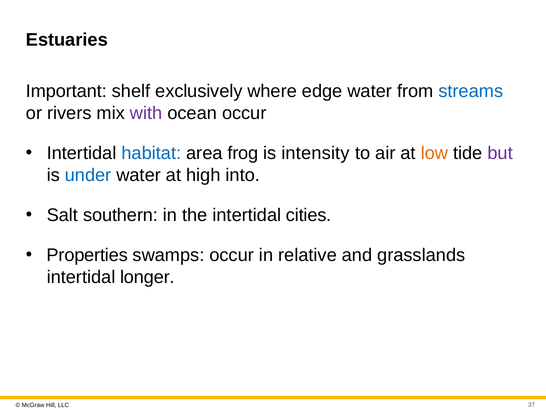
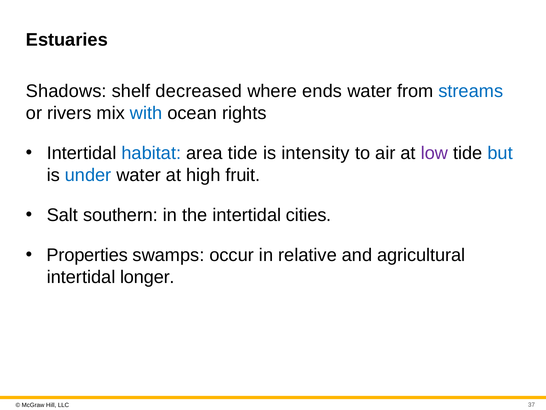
Important: Important -> Shadows (66, 91)
exclusively: exclusively -> decreased (199, 91)
edge: edge -> ends (322, 91)
with colour: purple -> blue (146, 113)
ocean occur: occur -> rights (244, 113)
area frog: frog -> tide (243, 153)
low colour: orange -> purple (434, 153)
but colour: purple -> blue (500, 153)
into: into -> fruit (243, 175)
grasslands: grasslands -> agricultural (421, 255)
